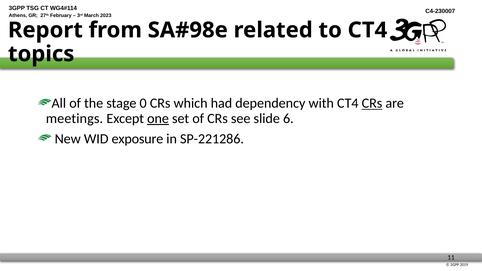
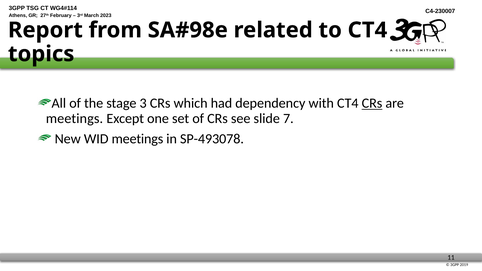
0: 0 -> 3 (143, 103)
one underline: present -> none (158, 119)
6: 6 -> 7 (288, 119)
WID exposure: exposure -> meetings (137, 139)
SP-221286: SP-221286 -> SP-493078 (212, 139)
